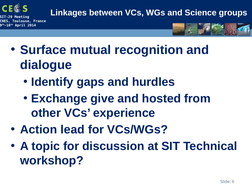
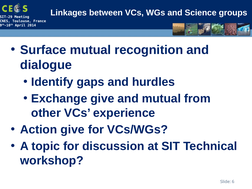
and hosted: hosted -> mutual (161, 99)
Action lead: lead -> give (73, 130)
